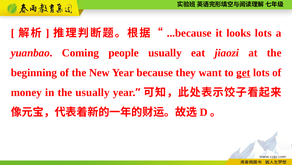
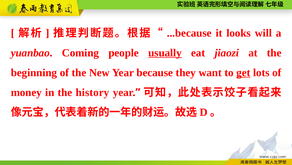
looks lots: lots -> will (263, 33)
usually underline: none -> present (165, 53)
the usually: usually -> history (93, 92)
